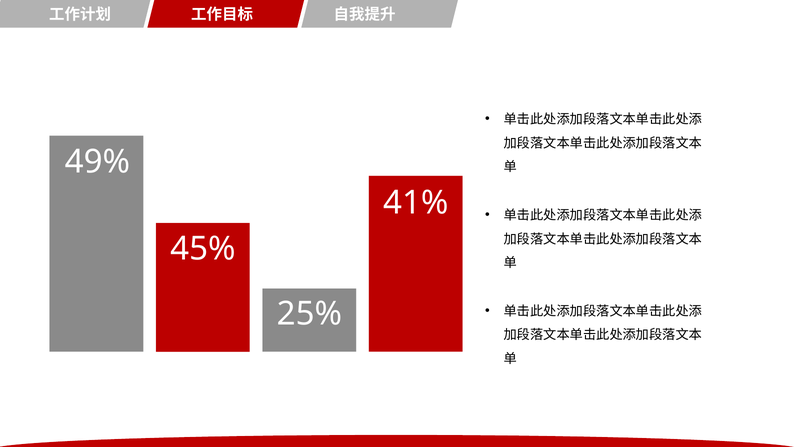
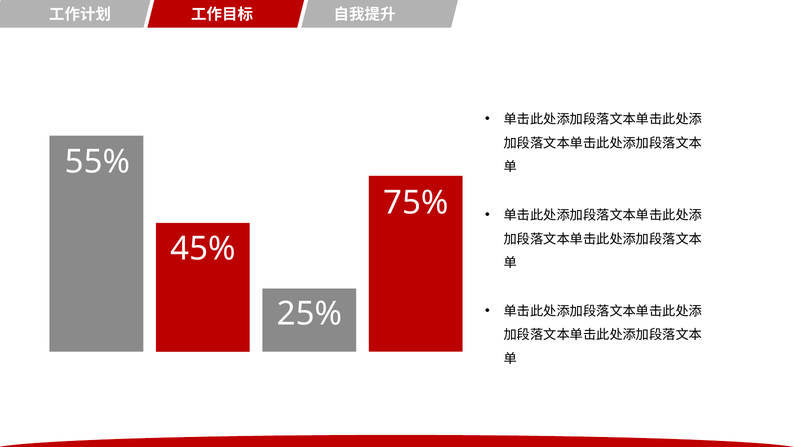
49%: 49% -> 55% (97, 162)
41%: 41% -> 75% (416, 203)
